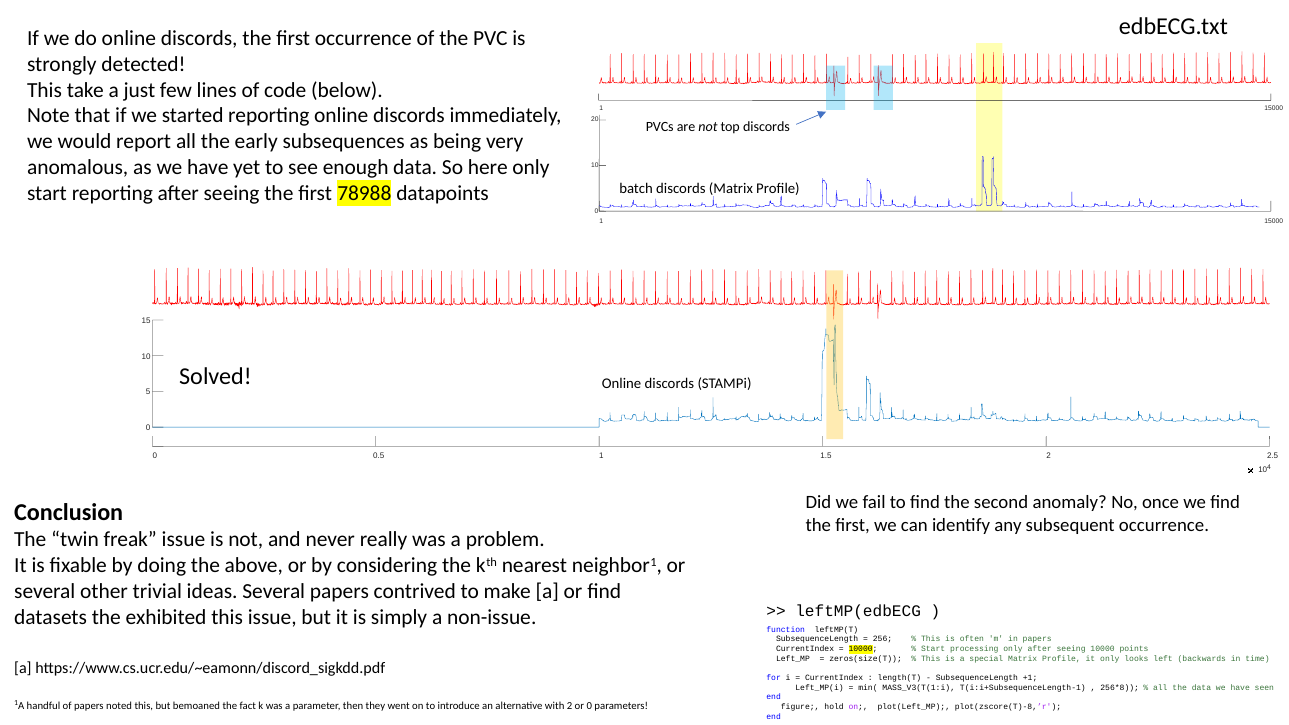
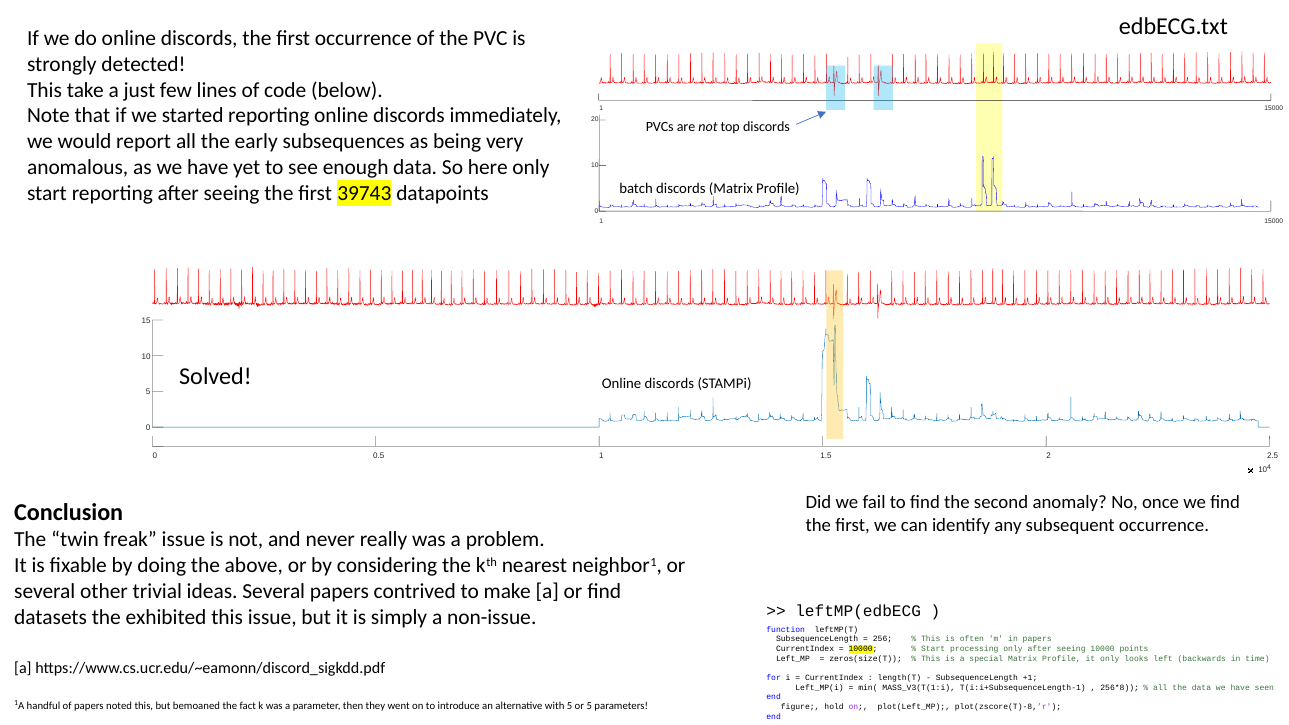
78988: 78988 -> 39743 (364, 193)
with 2: 2 -> 5 (570, 706)
or 0: 0 -> 5 (589, 706)
